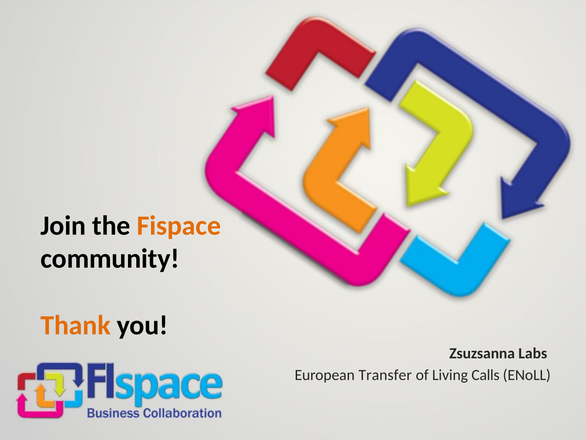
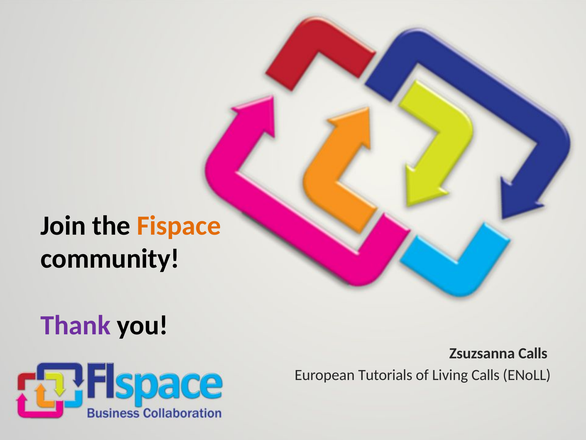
Thank colour: orange -> purple (76, 325)
Zsuzsanna Labs: Labs -> Calls (533, 353)
Transfer: Transfer -> Tutorials (385, 375)
